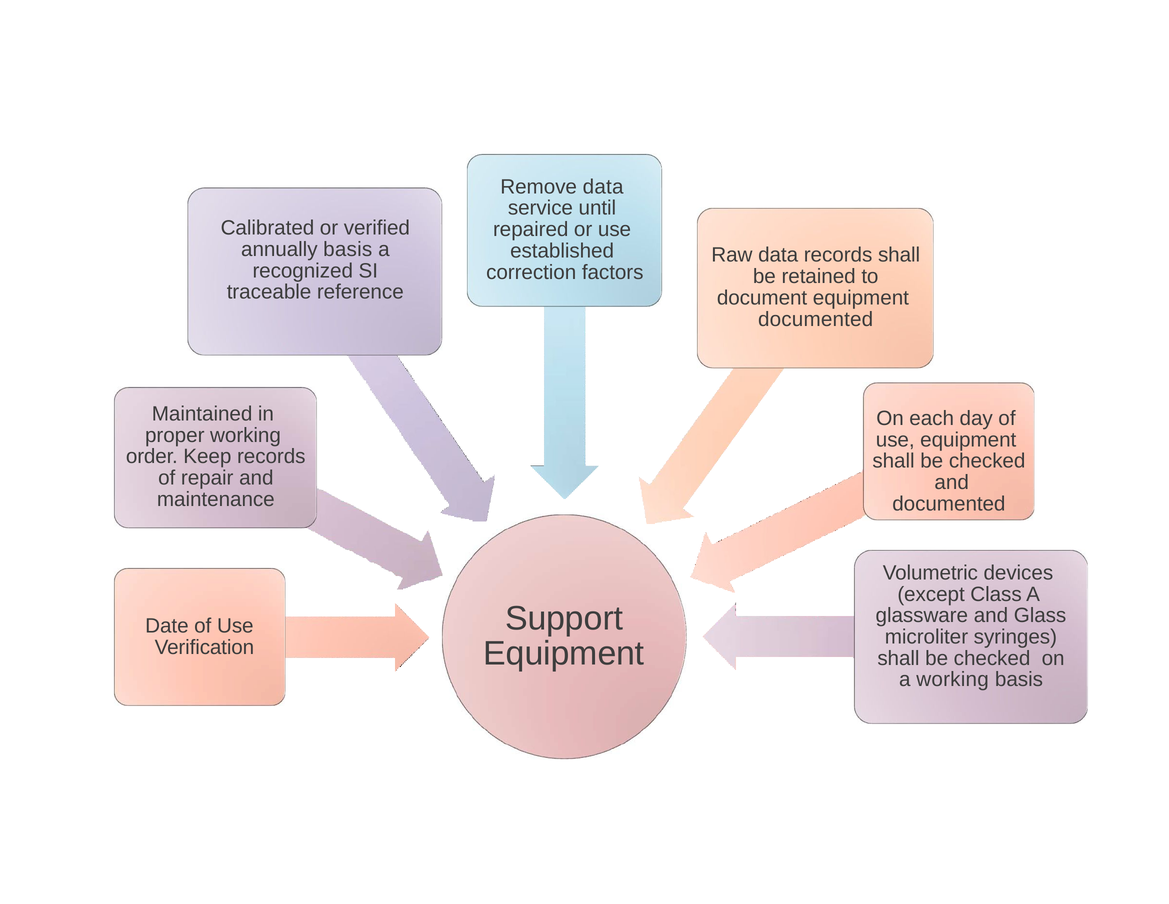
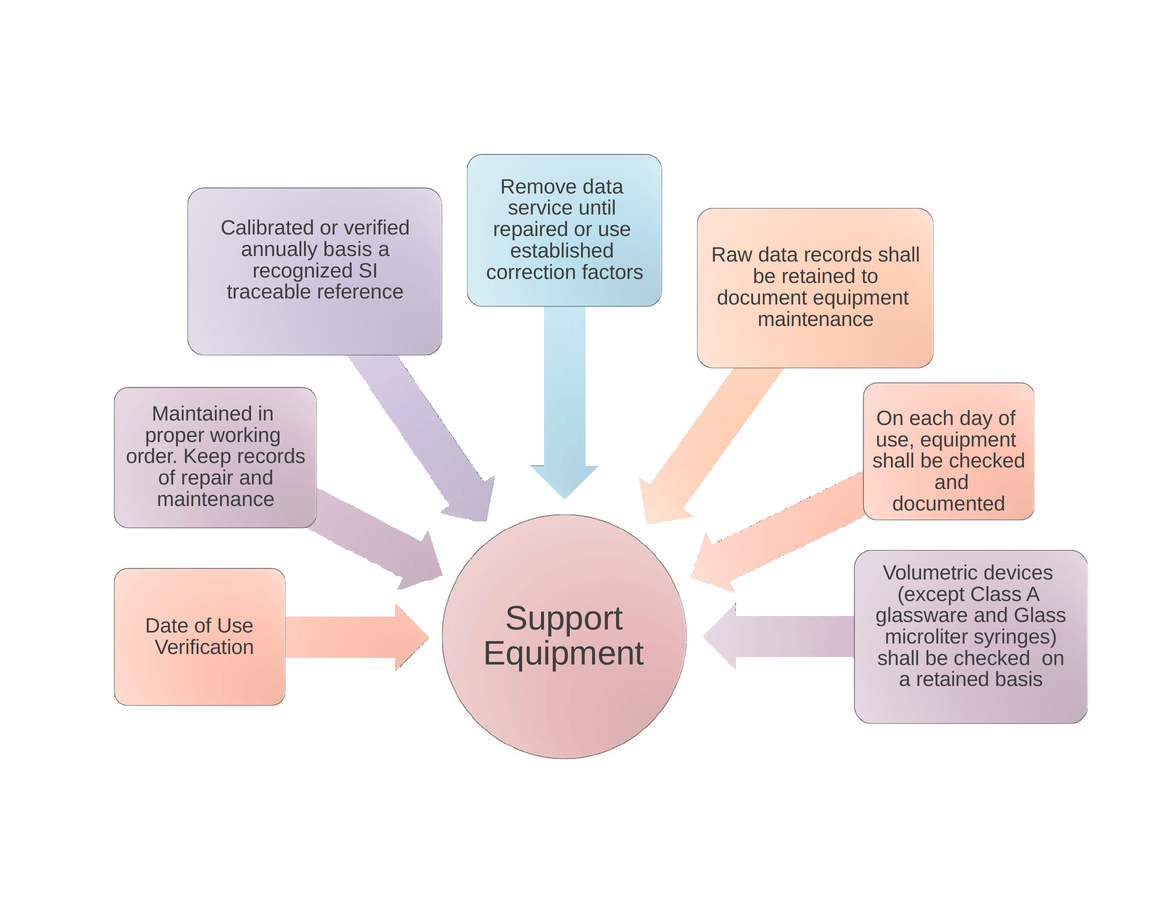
documented: documented -> maintenance (816, 319)
a working: working -> retained (953, 679)
